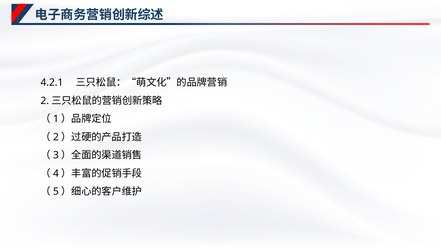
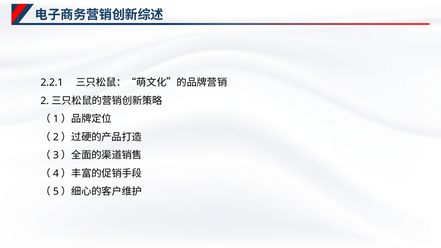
4.2.1: 4.2.1 -> 2.2.1 (52, 83)
